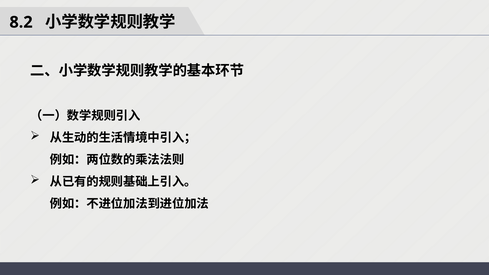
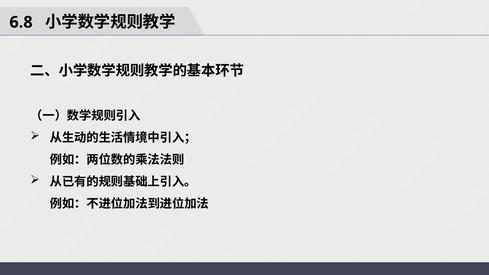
8.2: 8.2 -> 6.8 (21, 22)
